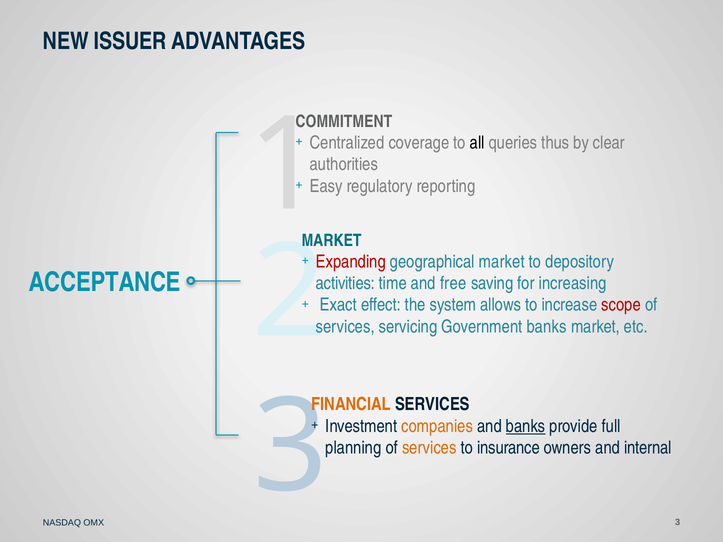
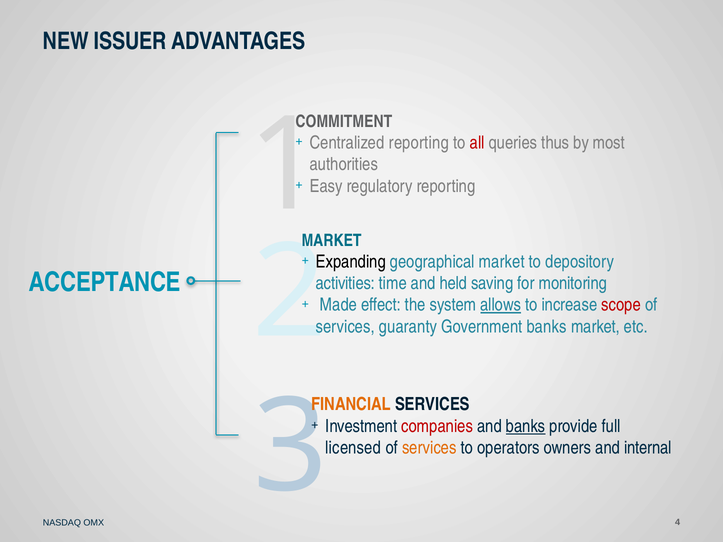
Centralized coverage: coverage -> reporting (419, 143)
all colour: black -> red (477, 143)
clear: clear -> most (609, 143)
Expanding colour: red -> black (351, 262)
free: free -> held (453, 283)
increasing: increasing -> monitoring (573, 283)
Exact: Exact -> Made (338, 305)
allows underline: none -> present (501, 305)
servicing: servicing -> guaranty (408, 327)
companies colour: orange -> red (437, 426)
planning: planning -> licensed (353, 448)
insurance: insurance -> operators (508, 448)
3: 3 -> 4 (678, 523)
